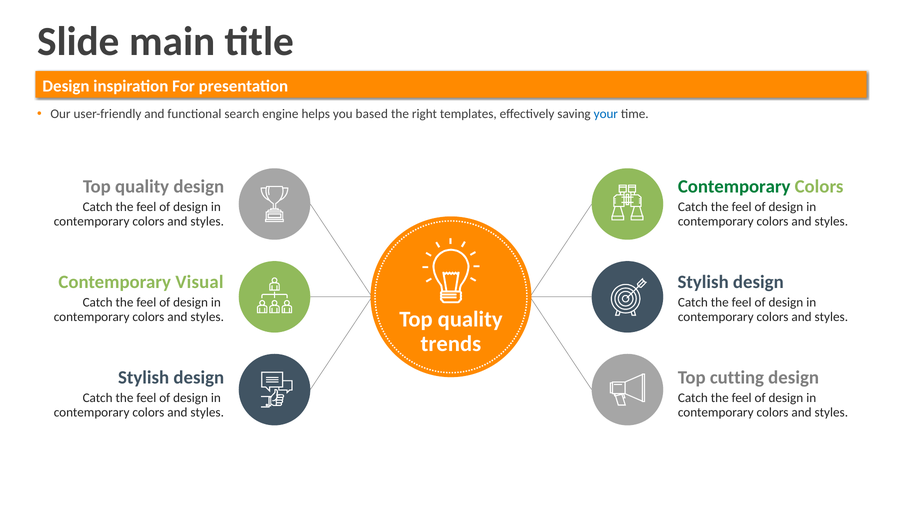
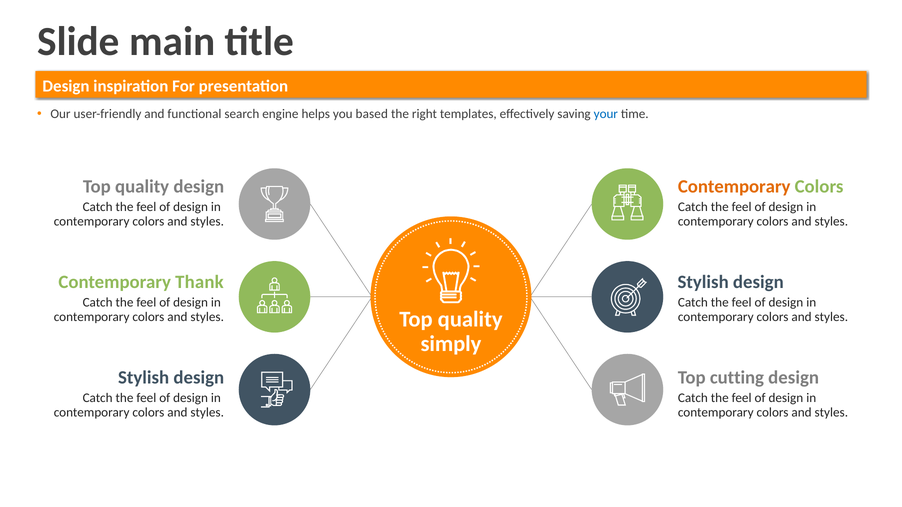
Contemporary colour: green -> orange (734, 187)
Visual: Visual -> Thank (199, 282)
trends: trends -> simply (451, 344)
